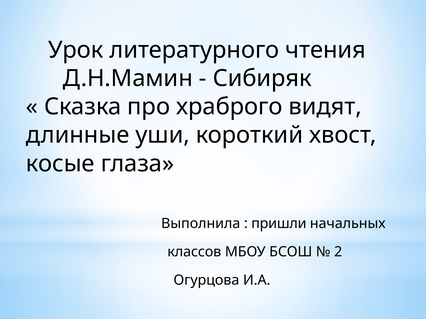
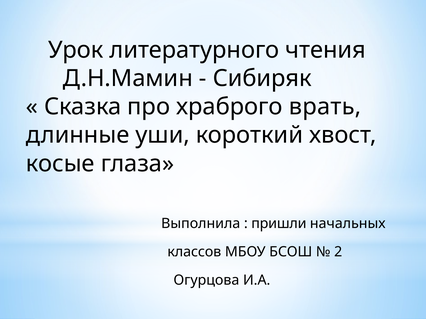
видят: видят -> врать (325, 107)
